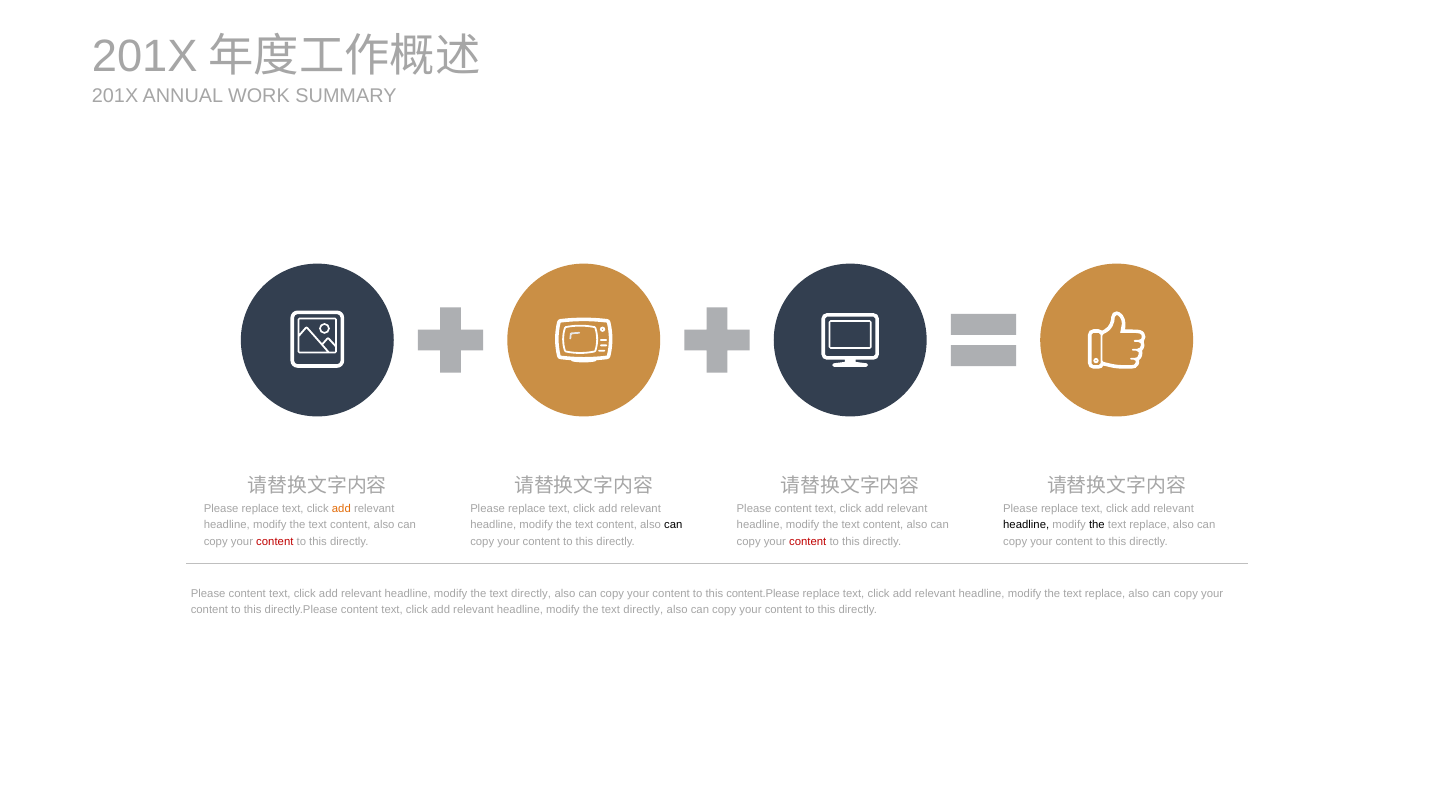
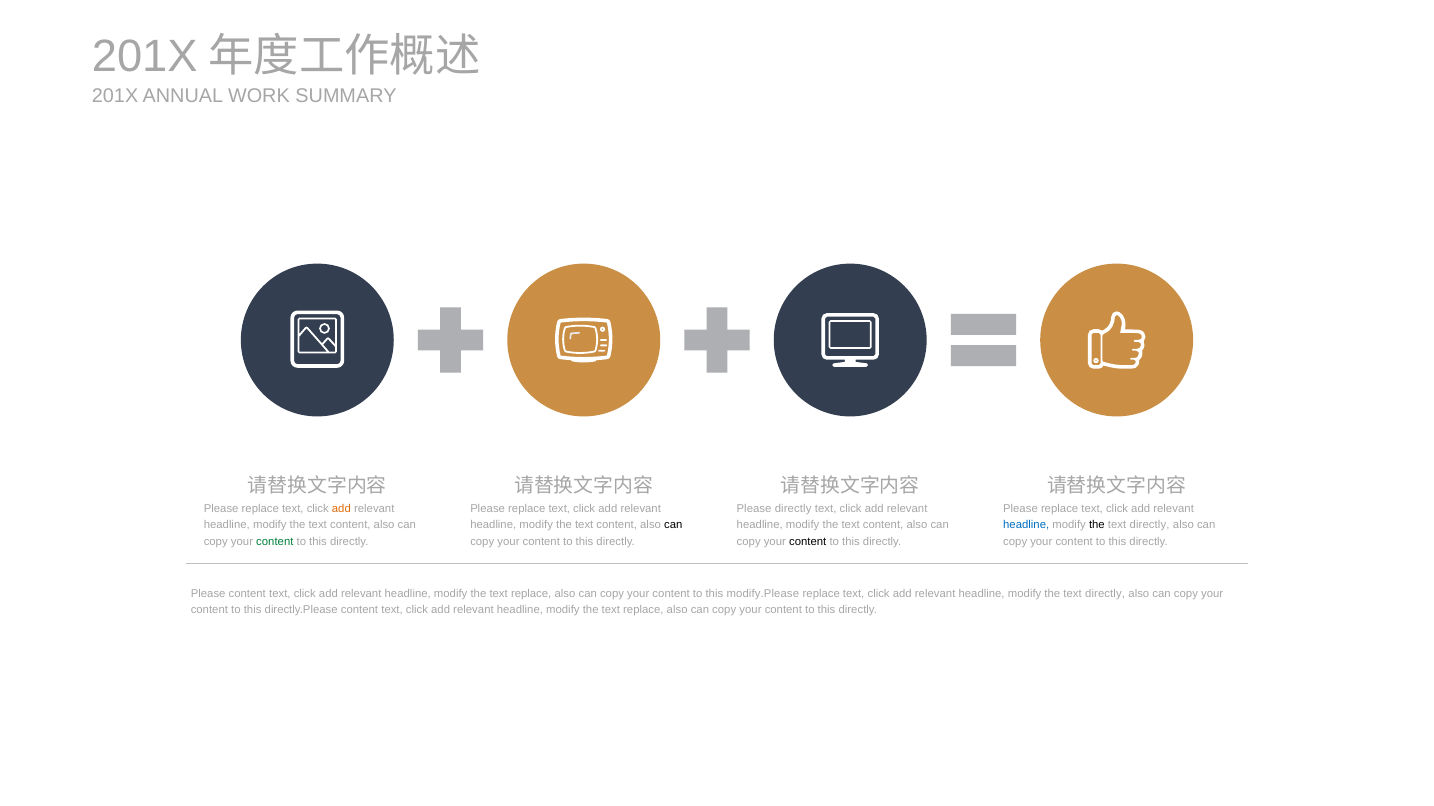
content: content -> directly (793, 509)
headline colour: black -> blue (1026, 525)
replace: replace -> directly (1150, 525)
content colour: red -> green (275, 542)
content colour: red -> black (808, 542)
directly: directly -> replace (531, 594)
content.Please: content.Please -> modify.Please (763, 594)
replace: replace -> directly (1105, 594)
directly: directly -> replace (643, 610)
